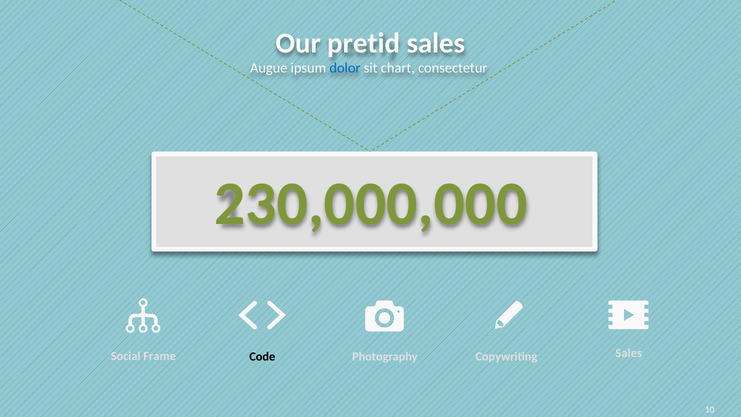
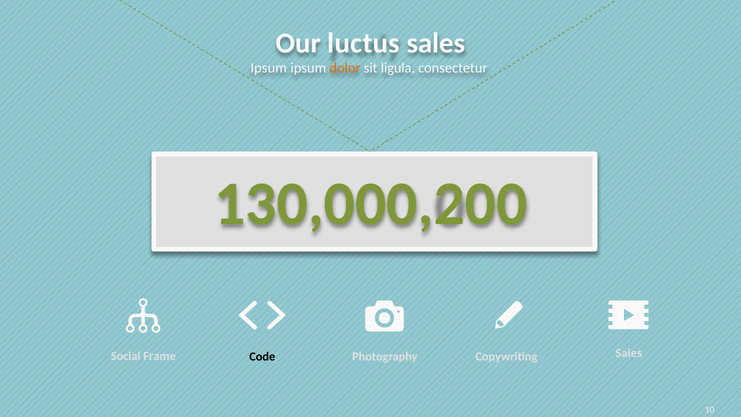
pretid: pretid -> luctus (364, 43)
Augue: Augue -> Ipsum (269, 68)
dolor colour: blue -> orange (345, 68)
chart: chart -> ligula (398, 68)
230,000,000: 230,000,000 -> 130,000,200 (371, 204)
